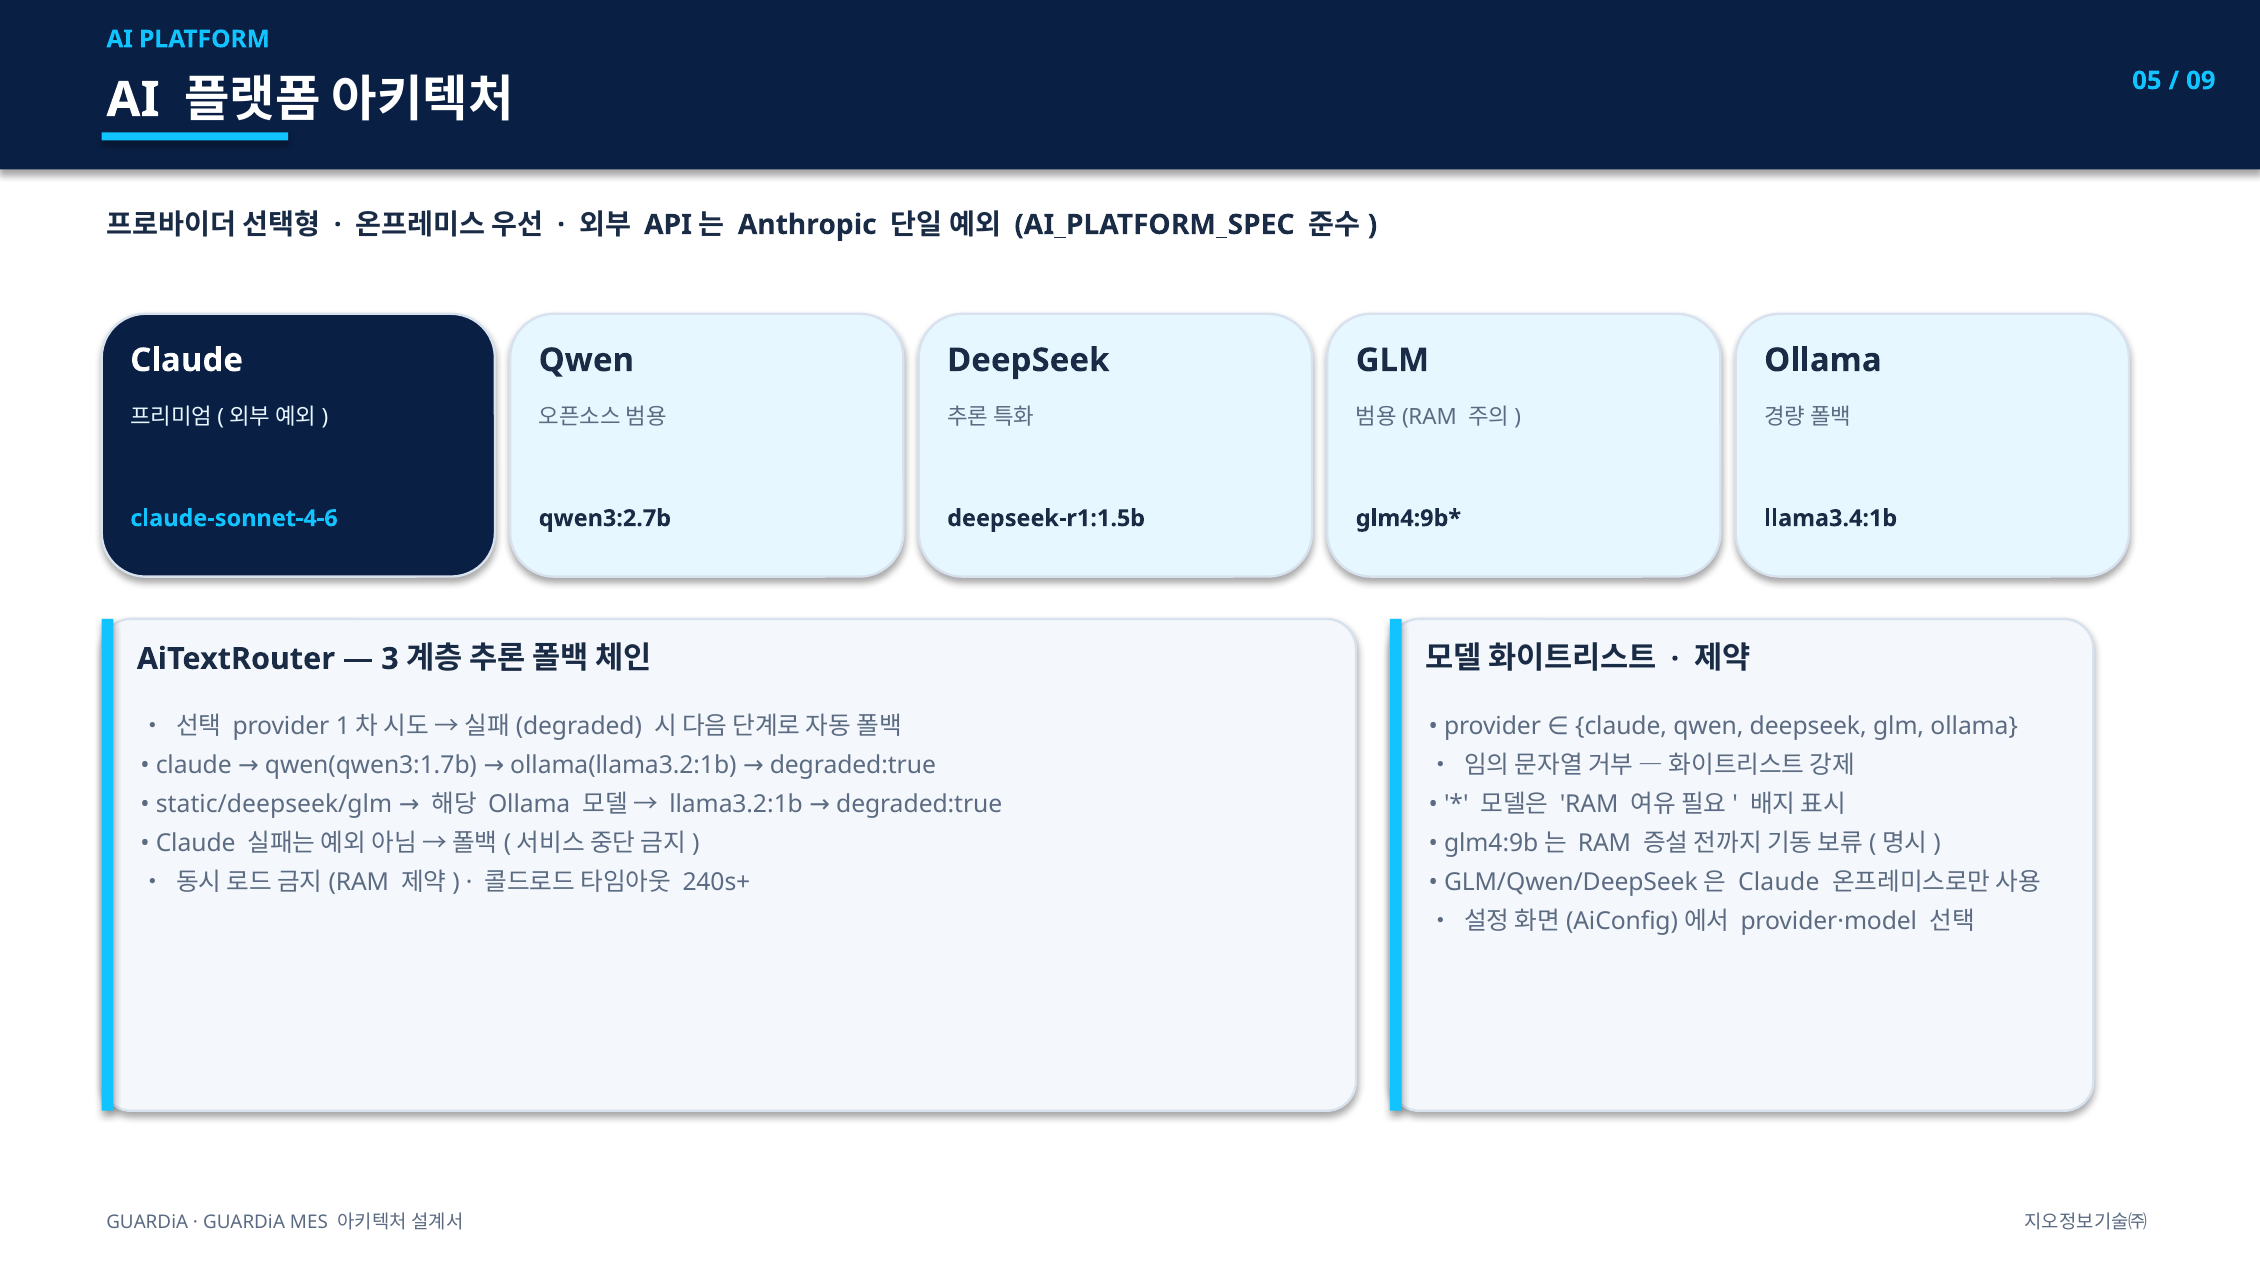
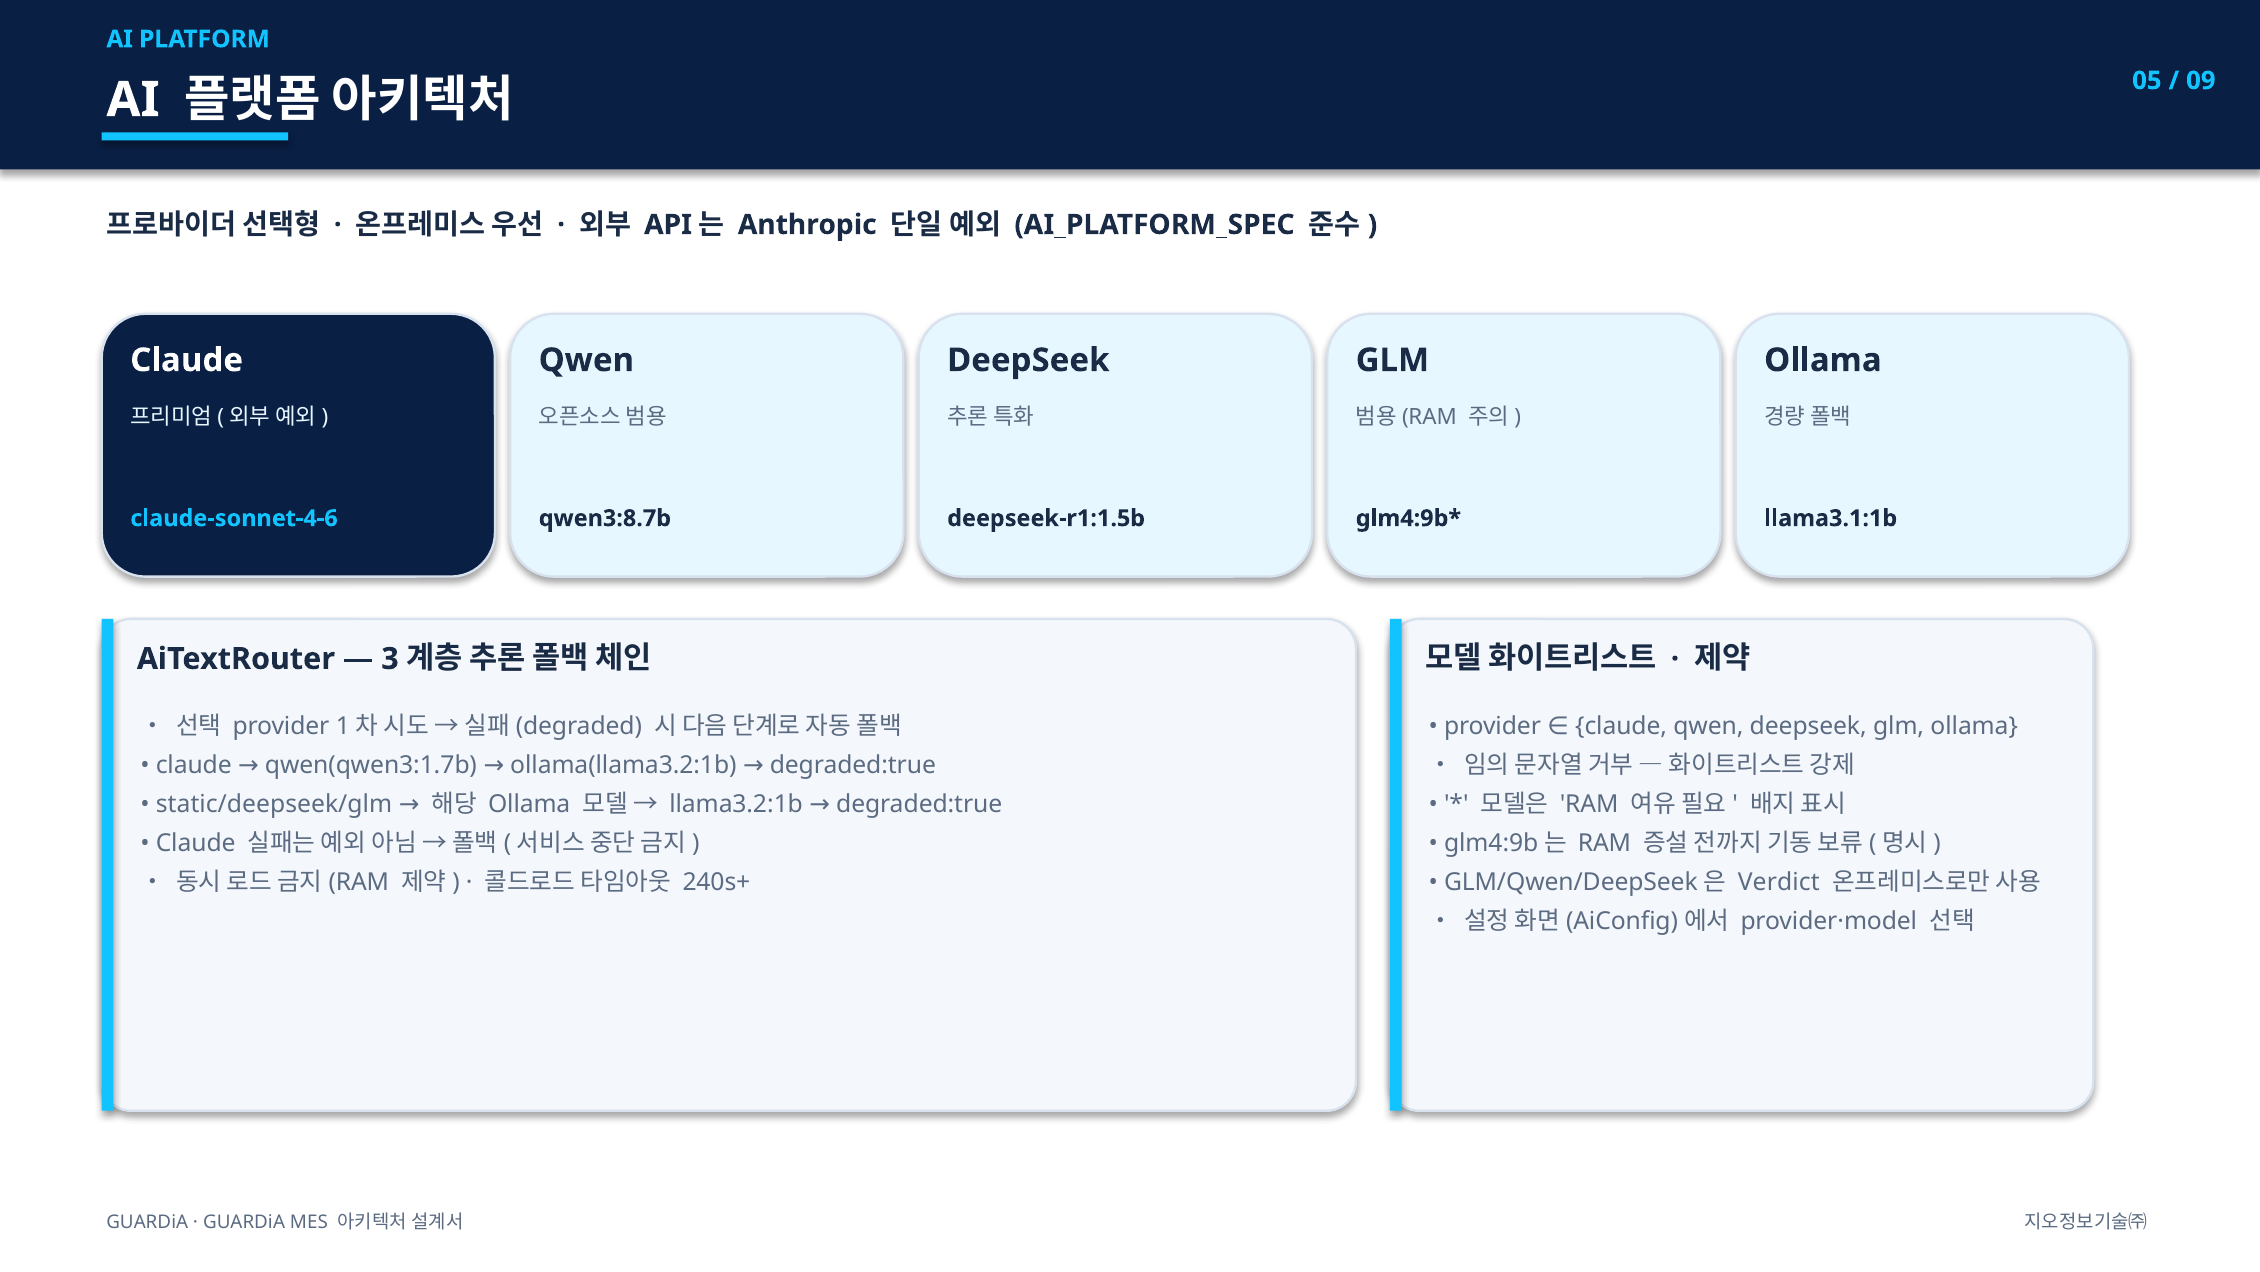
qwen3:2.7b: qwen3:2.7b -> qwen3:8.7b (605, 518)
llama3.4:1b: llama3.4:1b -> llama3.1:1b (1831, 518)
Claude: Claude -> Verdict (1779, 882)
